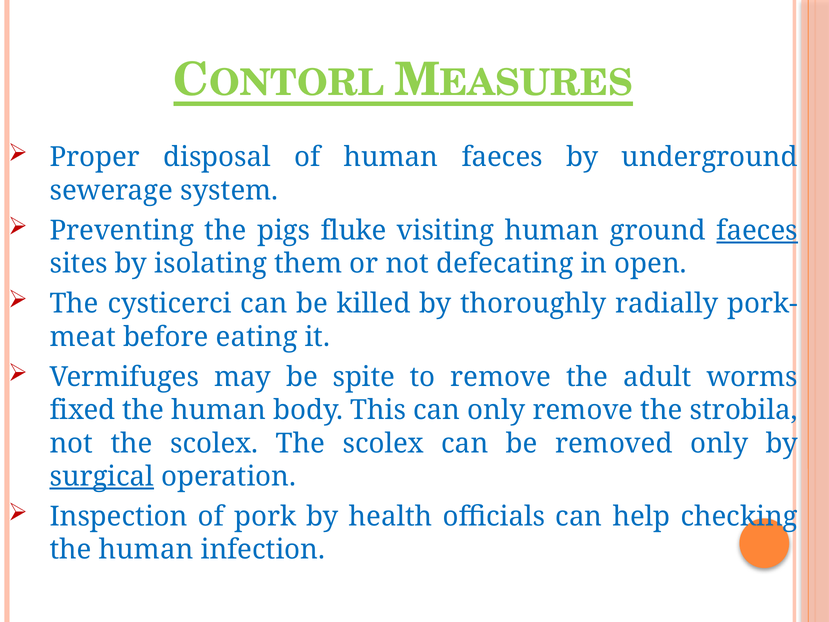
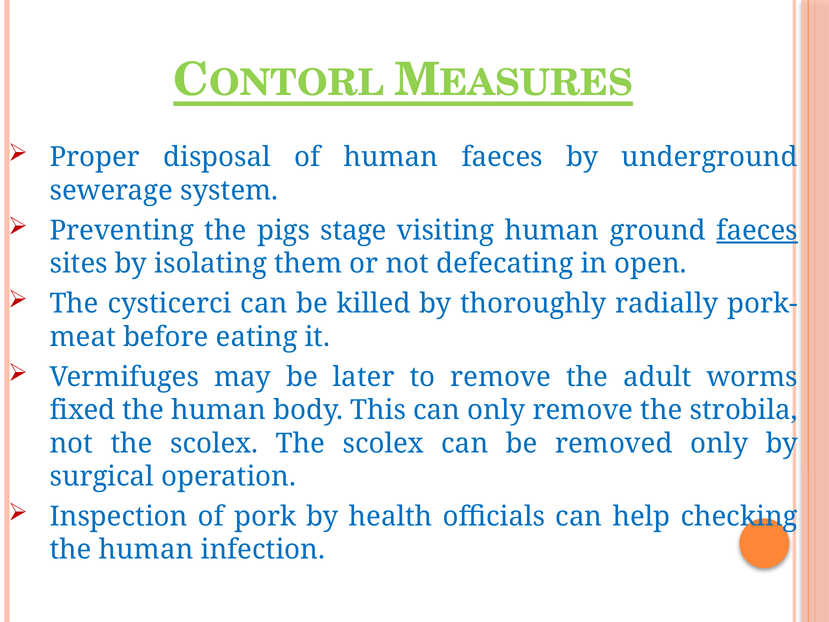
fluke: fluke -> stage (354, 230)
spite: spite -> later (364, 377)
surgical underline: present -> none (102, 476)
